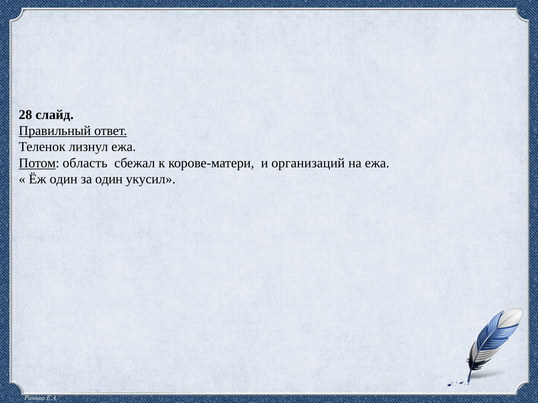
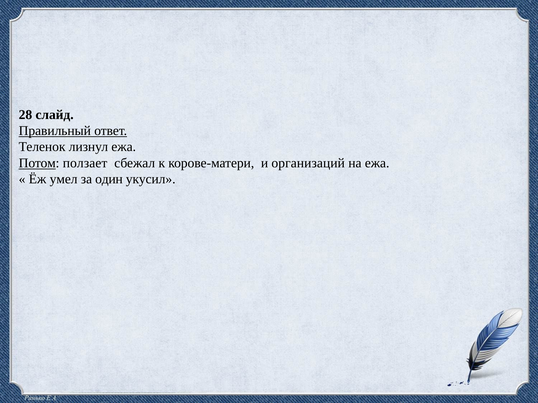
область: область -> ползает (85, 163)
Ёж один: один -> умел (64, 179)
